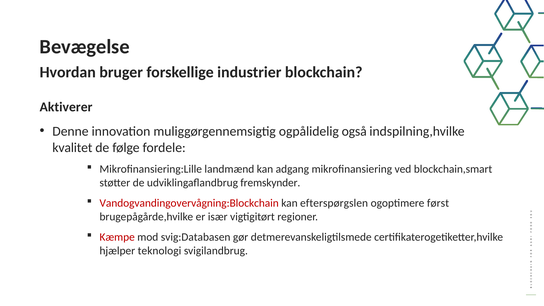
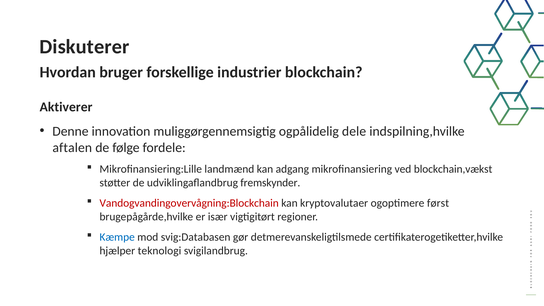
Bevægelse: Bevægelse -> Diskuterer (85, 47)
også: også -> dele (354, 131)
kvalitet: kvalitet -> aftalen (72, 148)
blockchain,smart: blockchain,smart -> blockchain,vækst (453, 169)
efterspørgslen: efterspørgslen -> kryptovalutaer (334, 203)
Kæmpe colour: red -> blue (117, 237)
